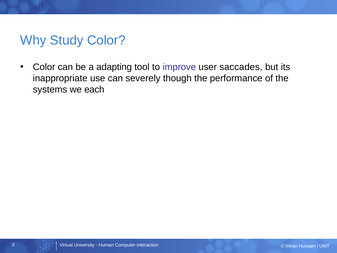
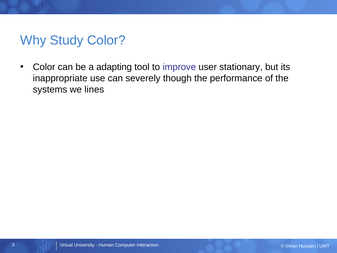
saccades: saccades -> stationary (241, 67)
each: each -> lines (94, 89)
